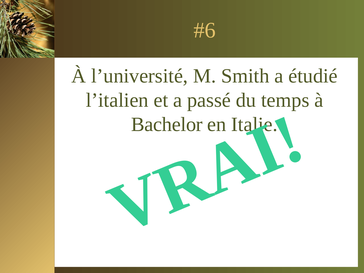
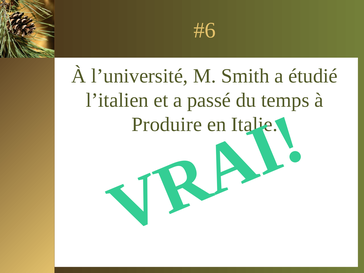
Bachelor: Bachelor -> Produire (167, 125)
